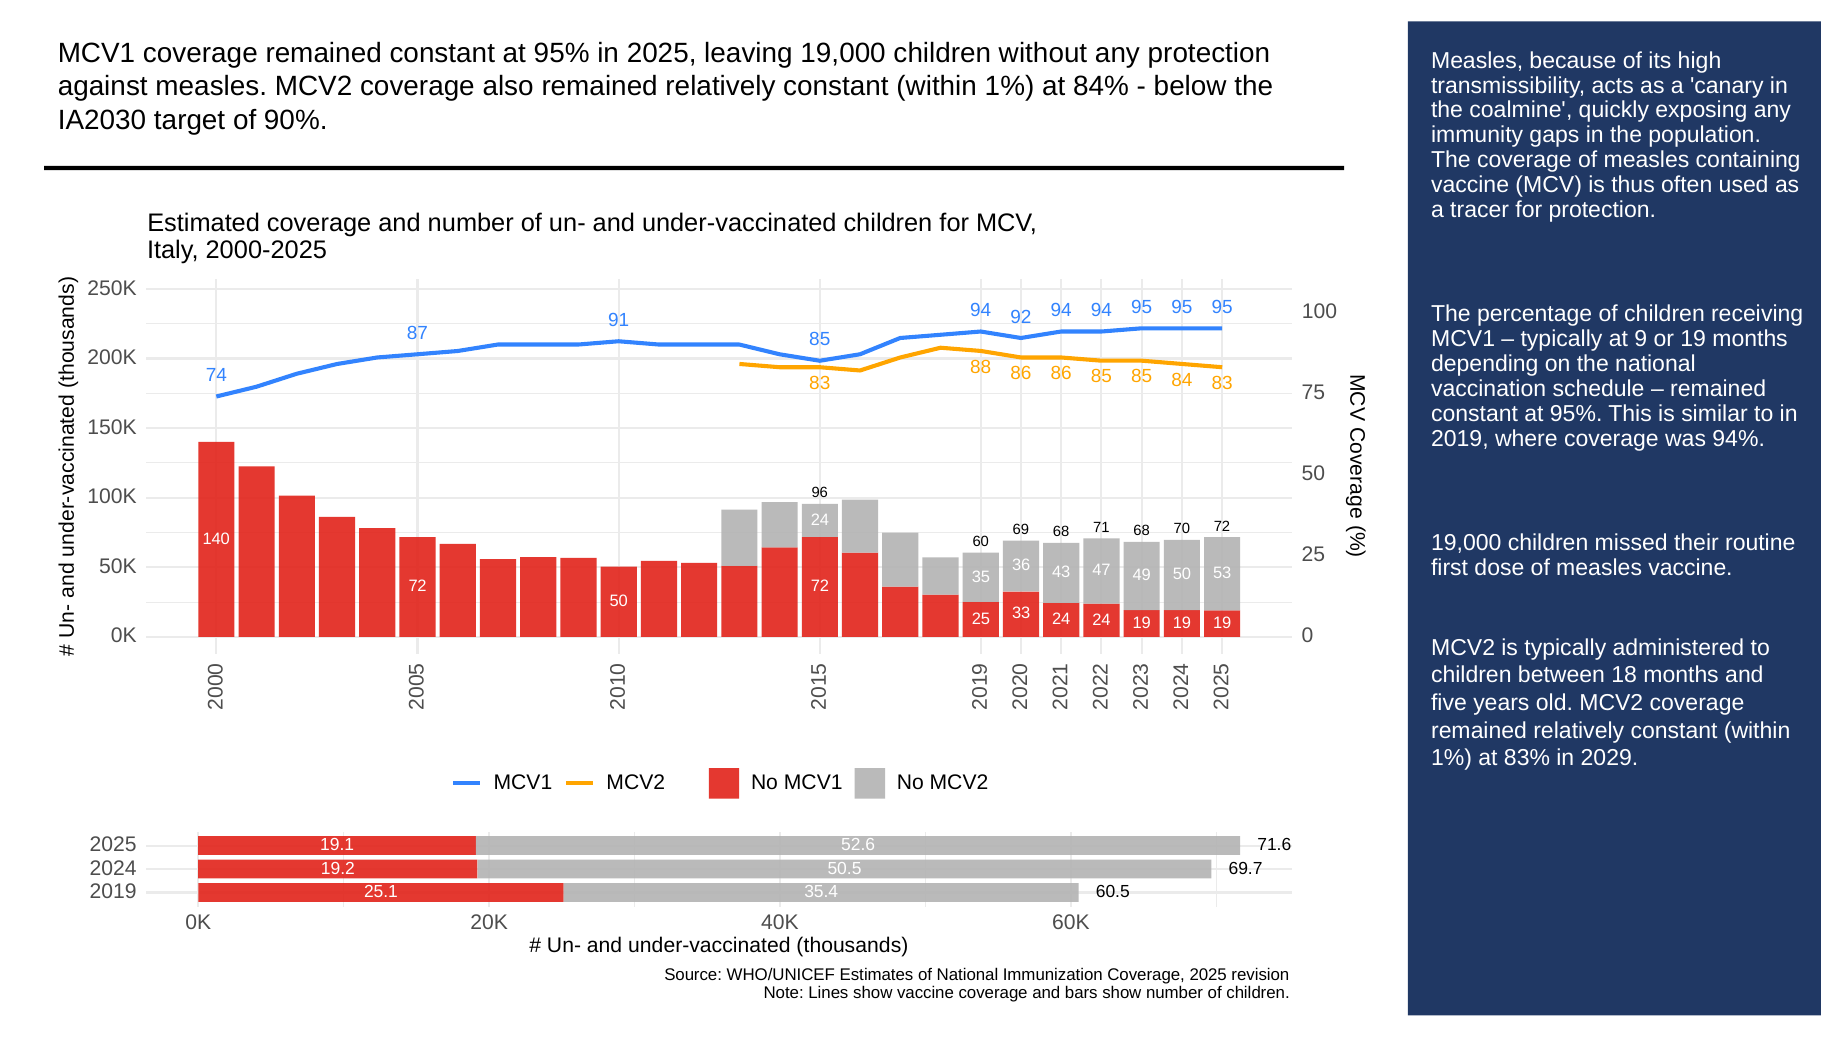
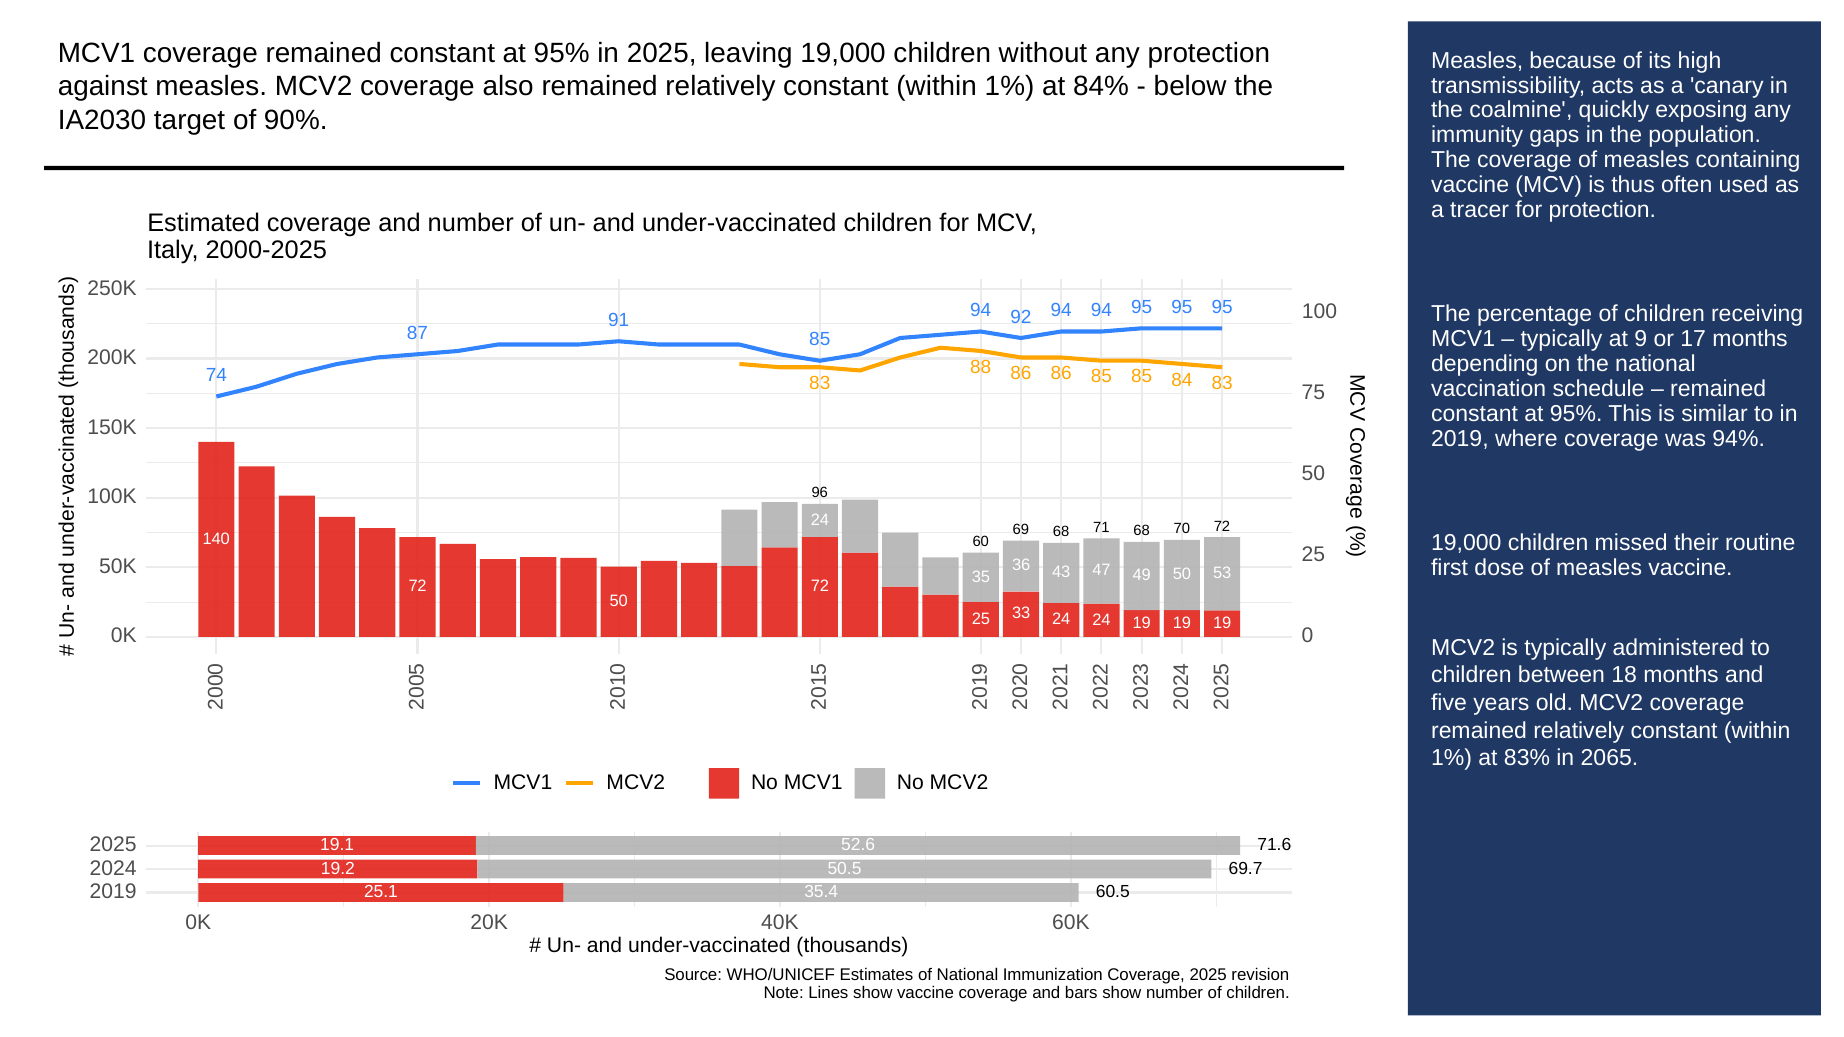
or 19: 19 -> 17 (1693, 339)
2029: 2029 -> 2065 (1609, 758)
